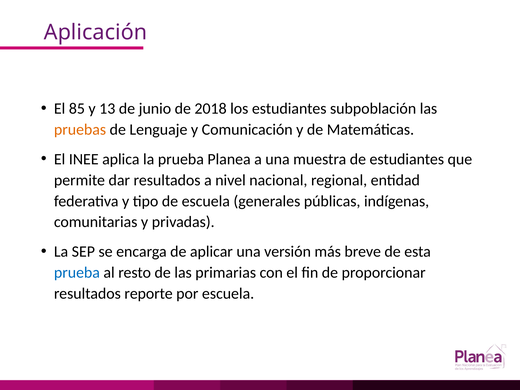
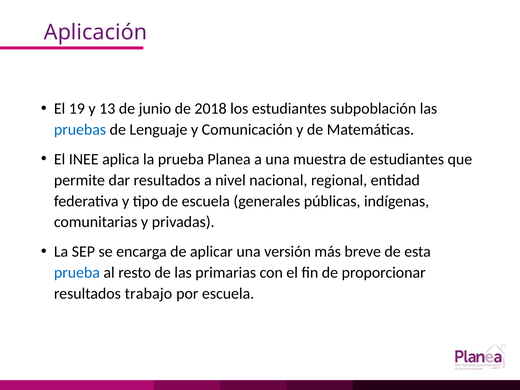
85: 85 -> 19 (77, 109)
pruebas colour: orange -> blue (80, 130)
reporte: reporte -> trabajo (148, 294)
